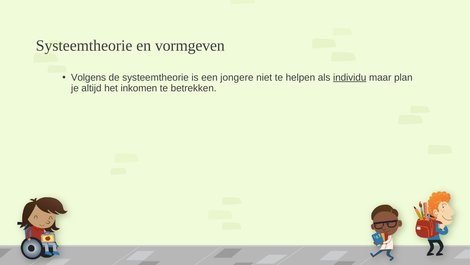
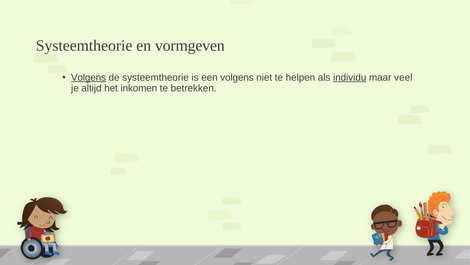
Volgens underline: none -> present (89, 77)
een jongere: jongere -> volgens (237, 77)
plan: plan -> veel (403, 77)
